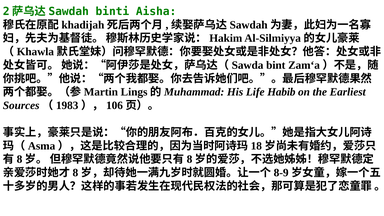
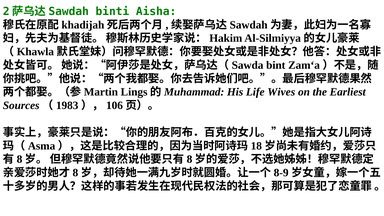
Habib: Habib -> Wives (281, 92)
